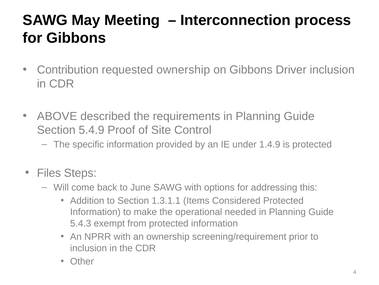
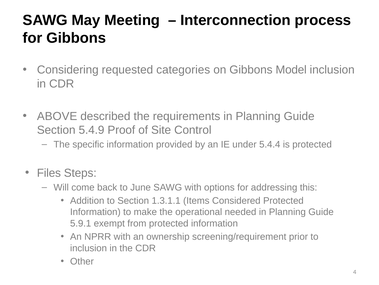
Contribution: Contribution -> Considering (68, 70)
requested ownership: ownership -> categories (183, 70)
Driver: Driver -> Model (291, 70)
1.4.9: 1.4.9 -> 5.4.4 (270, 144)
5.4.3: 5.4.3 -> 5.9.1 (81, 223)
